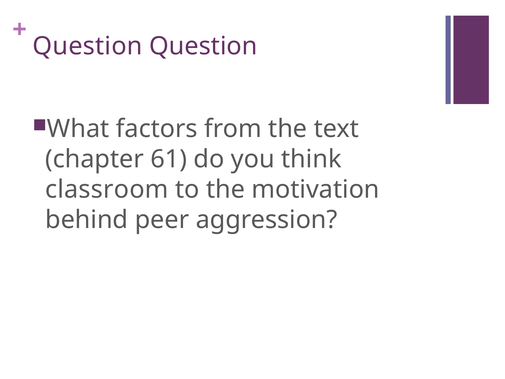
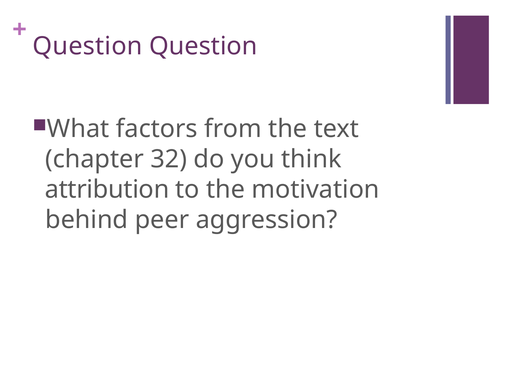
61: 61 -> 32 (169, 159)
classroom: classroom -> attribution (107, 189)
